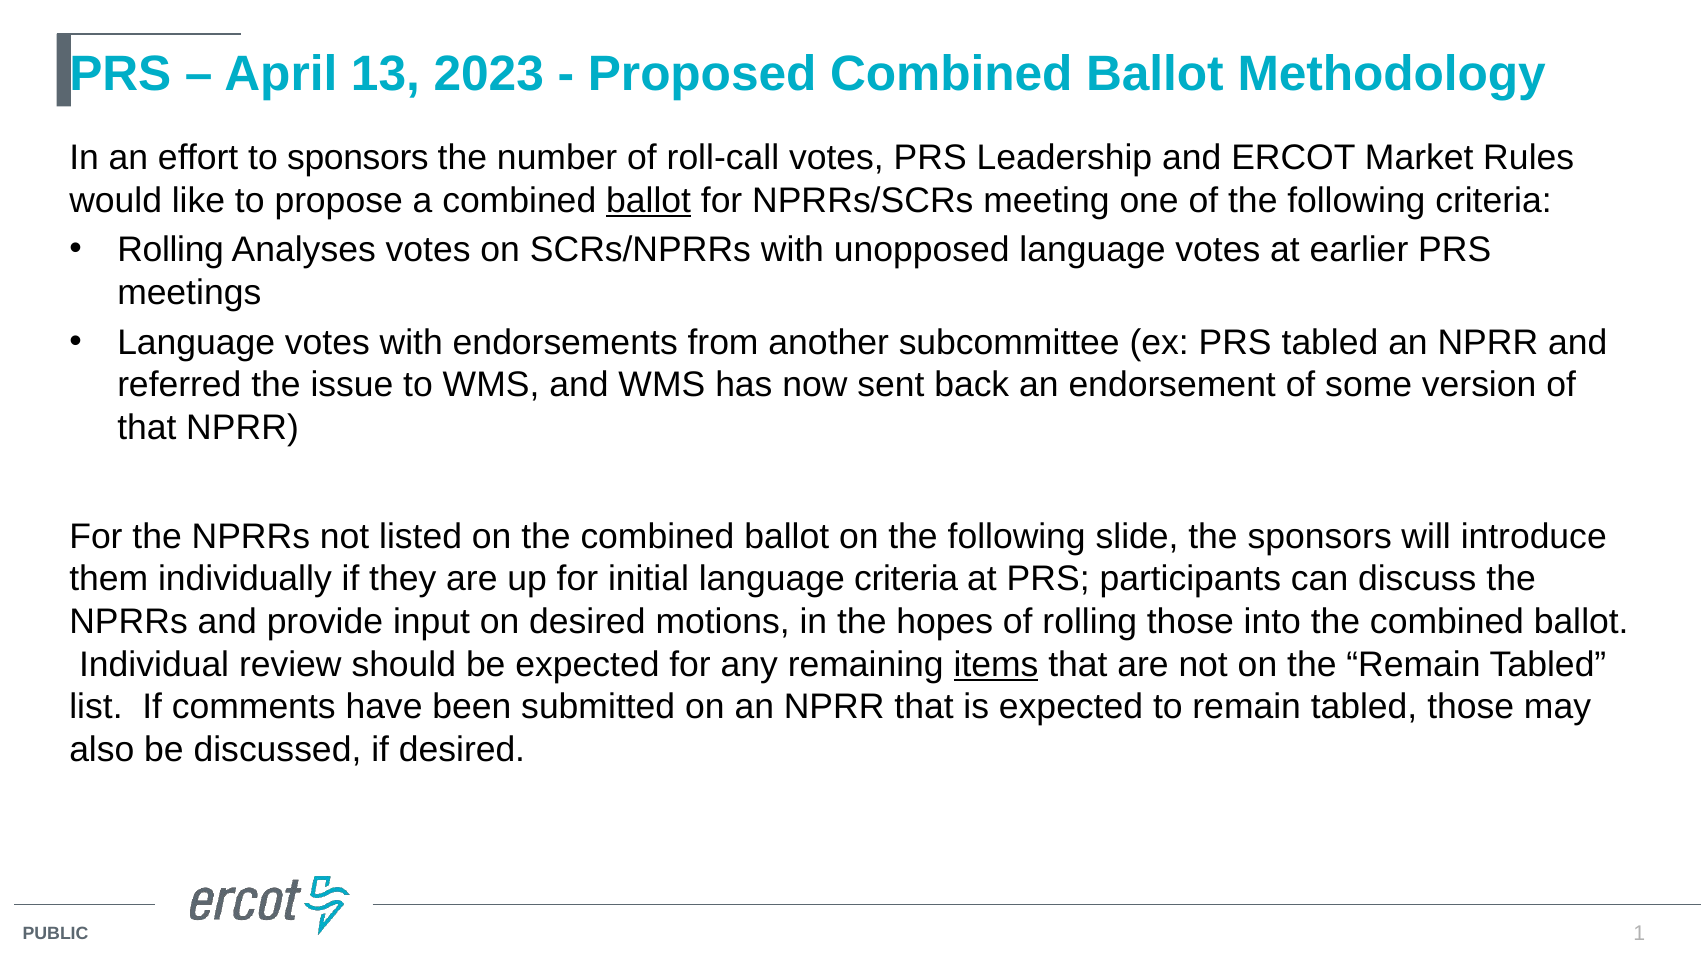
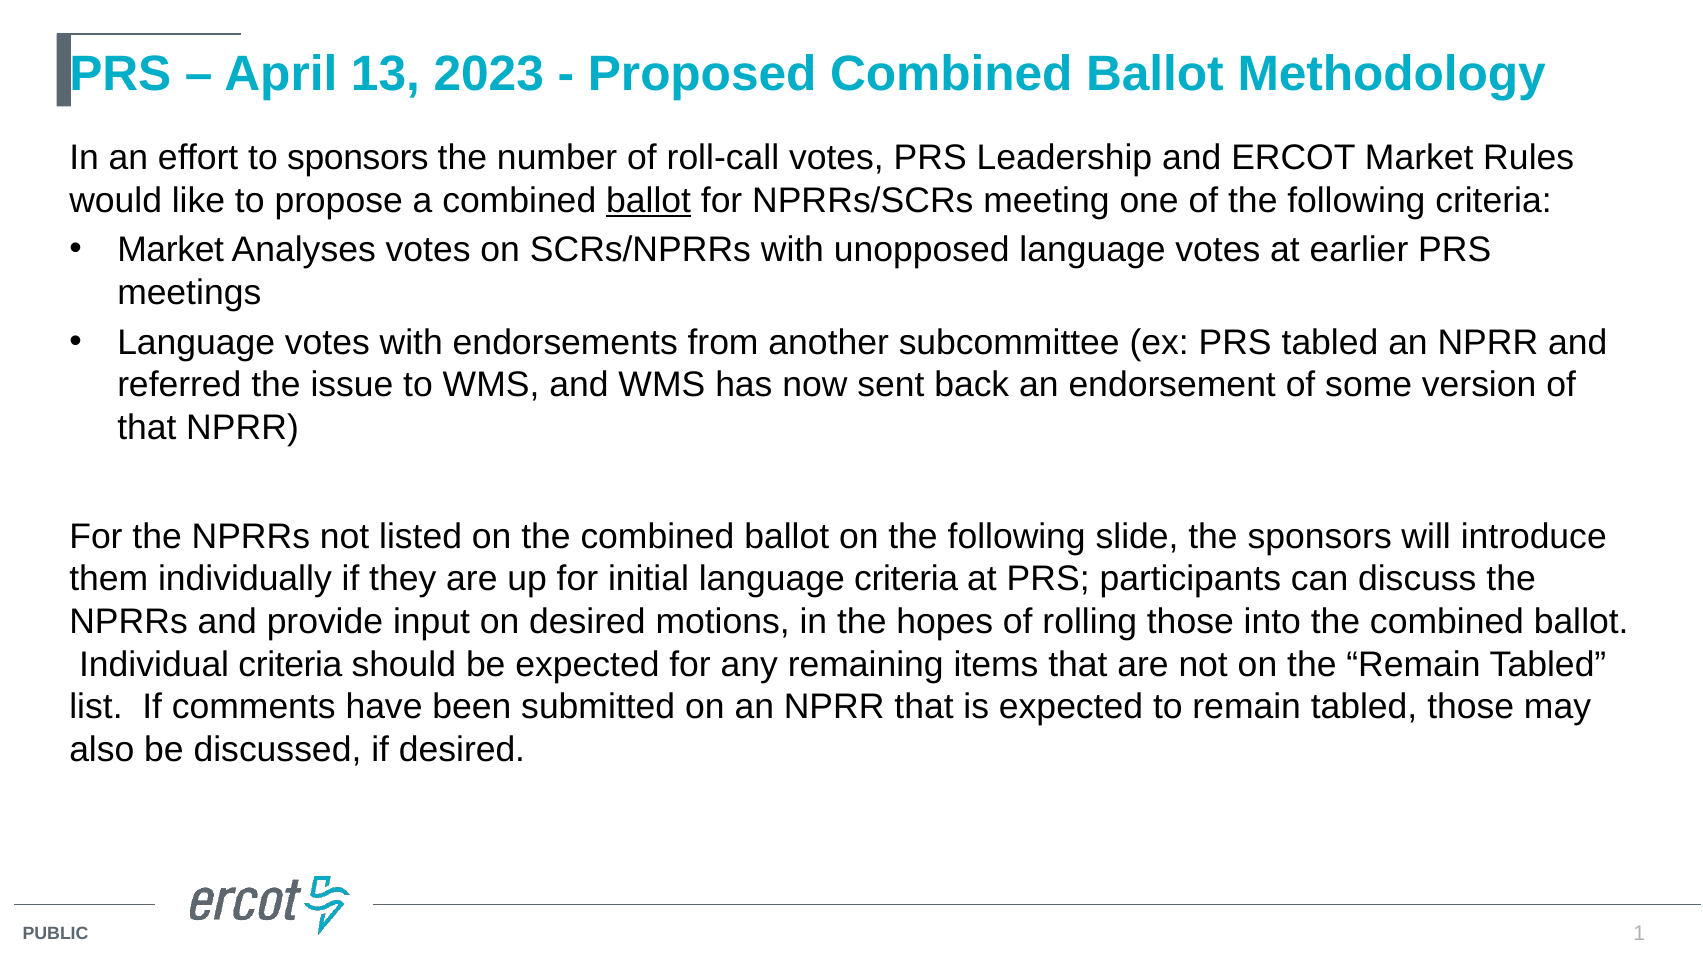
Rolling: Rolling -> Market (171, 250)
Individual review: review -> criteria (290, 664)
items underline: present -> none (996, 664)
